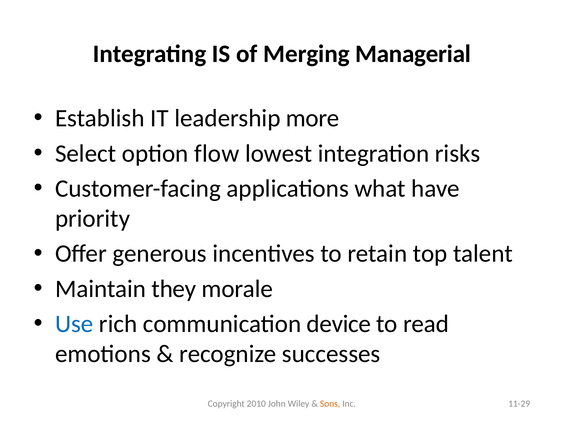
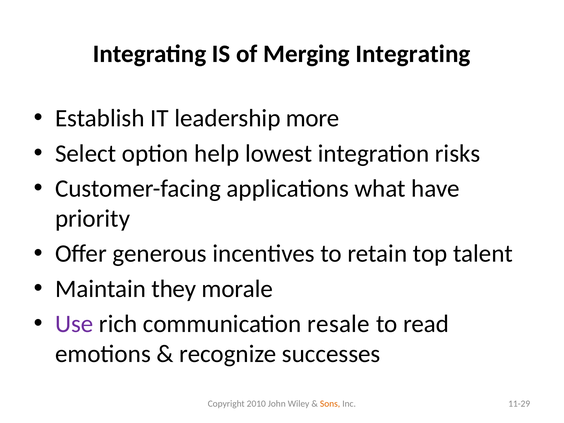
Merging Managerial: Managerial -> Integrating (413, 54)
flow: flow -> help (217, 153)
Use colour: blue -> purple (74, 324)
device: device -> resale (339, 324)
